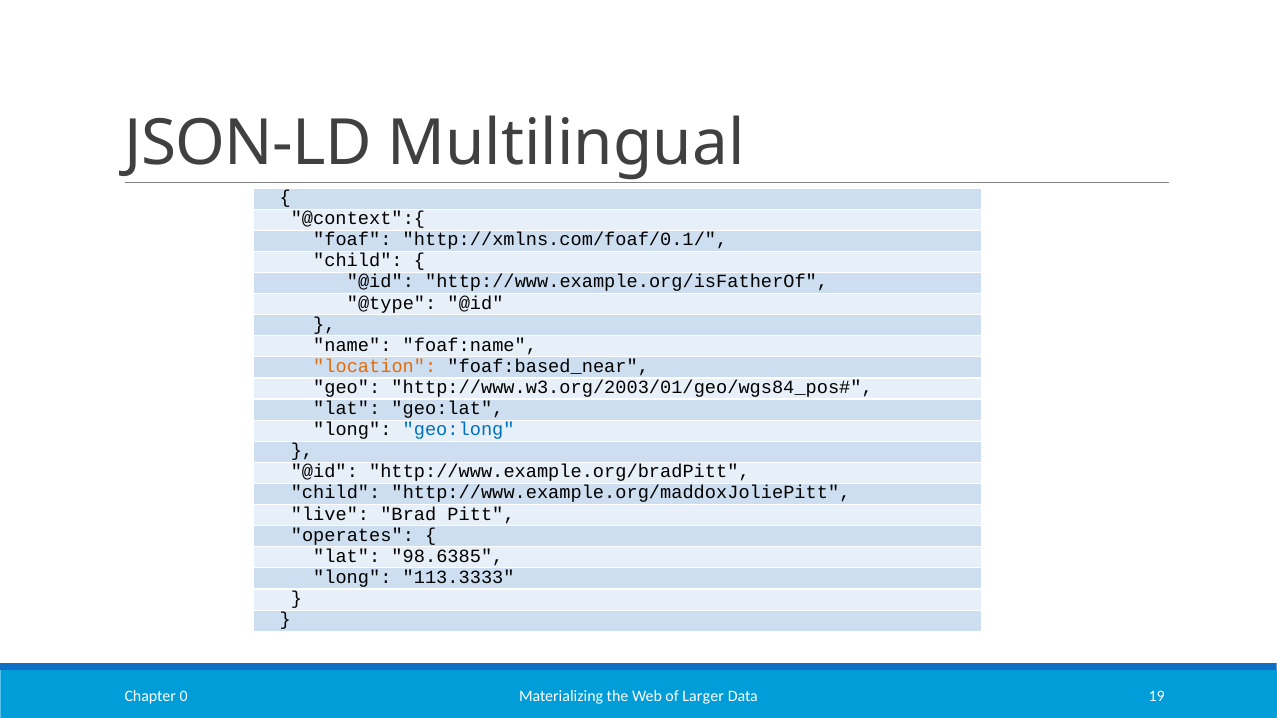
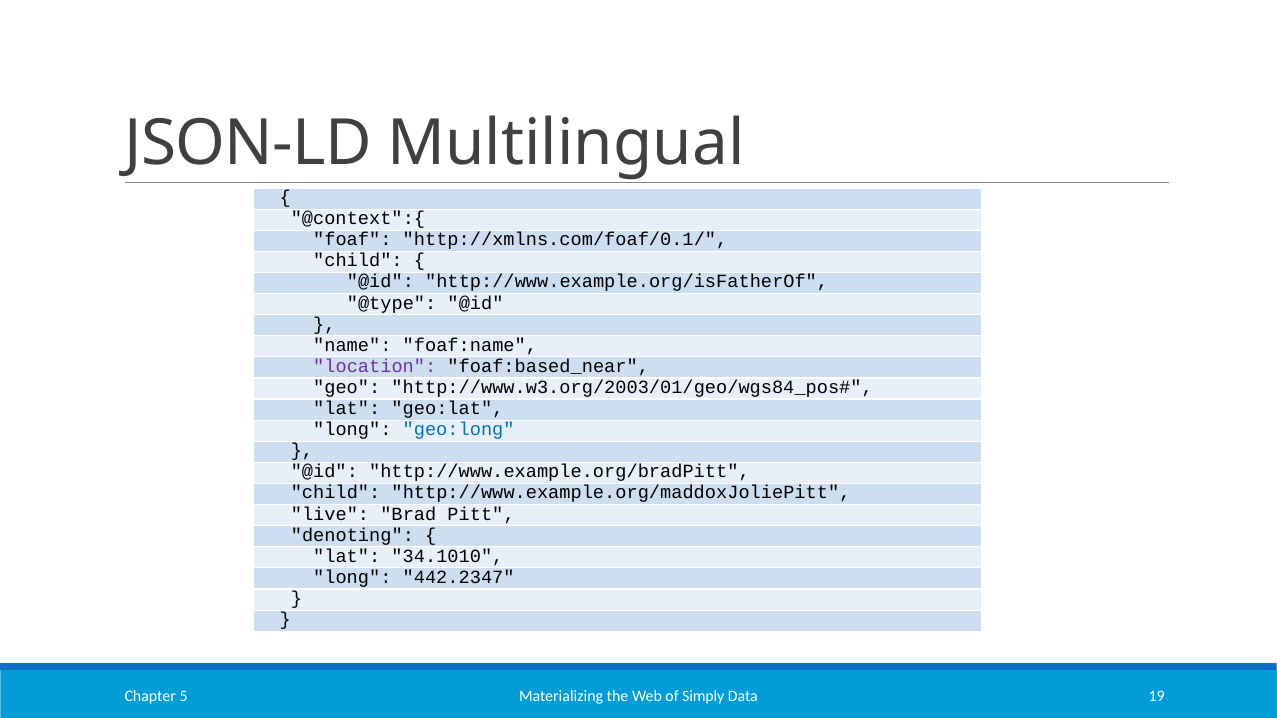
location colour: orange -> purple (375, 366)
operates: operates -> denoting (352, 535)
98.6385: 98.6385 -> 34.1010 (447, 556)
113.3333: 113.3333 -> 442.2347 (459, 578)
Larger: Larger -> Simply (703, 697)
0: 0 -> 5 (184, 697)
